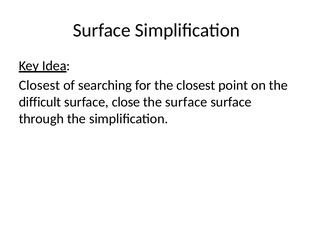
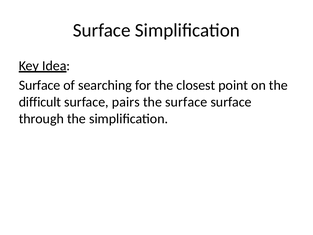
Closest: Closest -> Surface (40, 85)
close: close -> pairs (126, 102)
